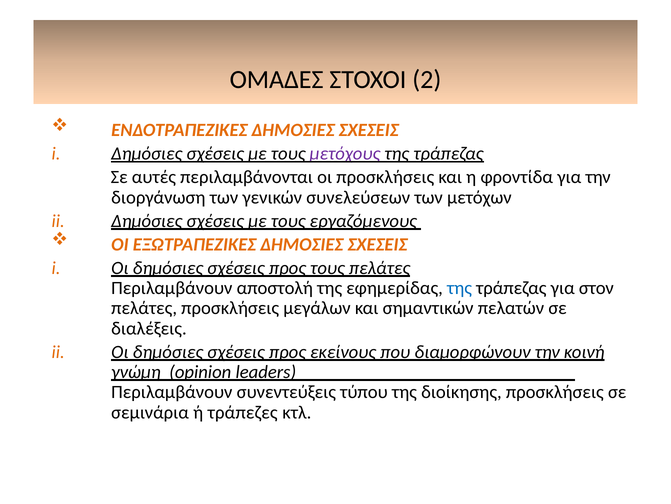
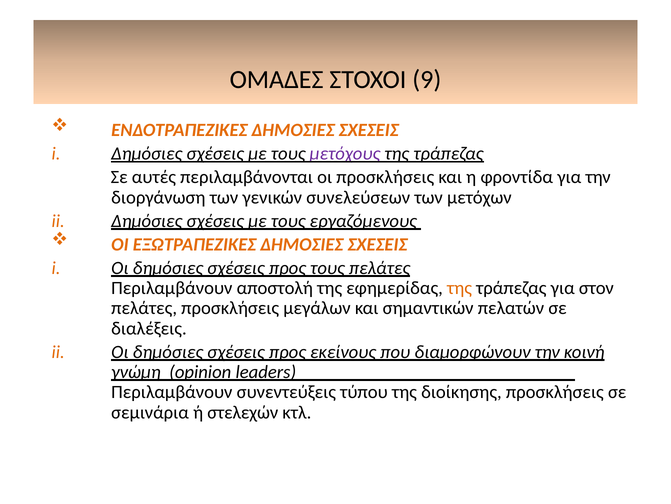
2: 2 -> 9 (427, 80)
της colour: blue -> orange (459, 288)
τράπεζες: τράπεζες -> στελεχών (243, 412)
